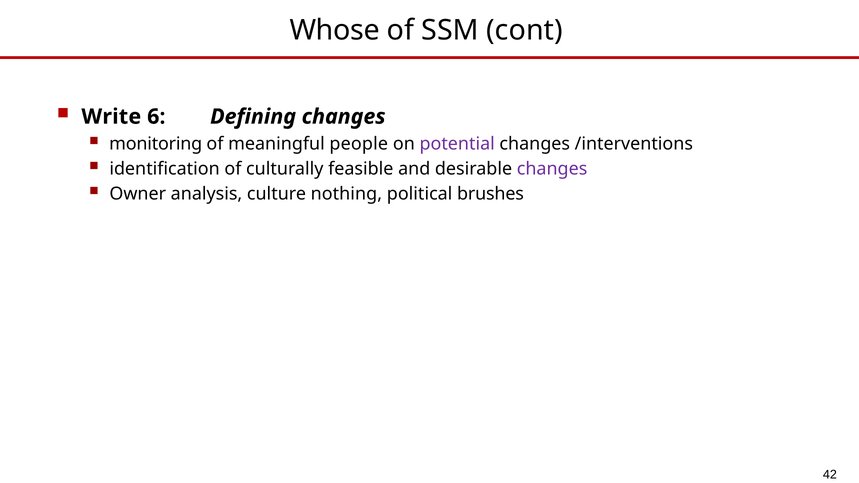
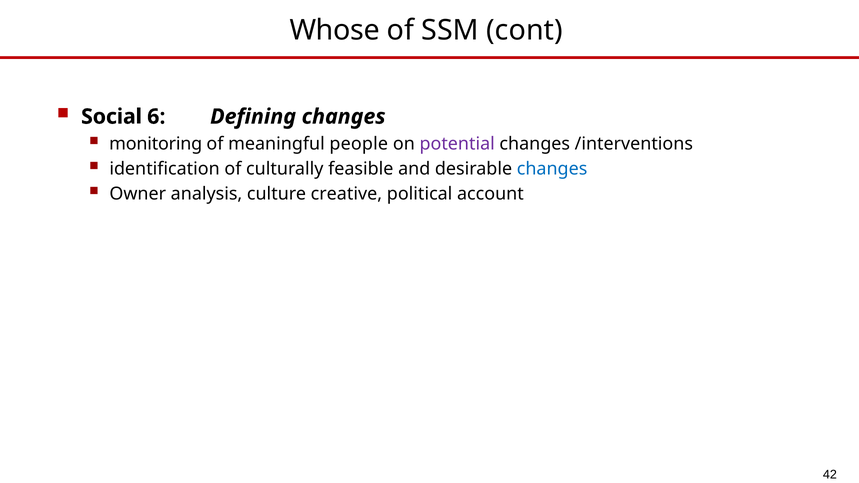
Write: Write -> Social (112, 117)
changes colour: purple -> blue (552, 169)
nothing: nothing -> creative (346, 194)
brushes: brushes -> account (490, 194)
